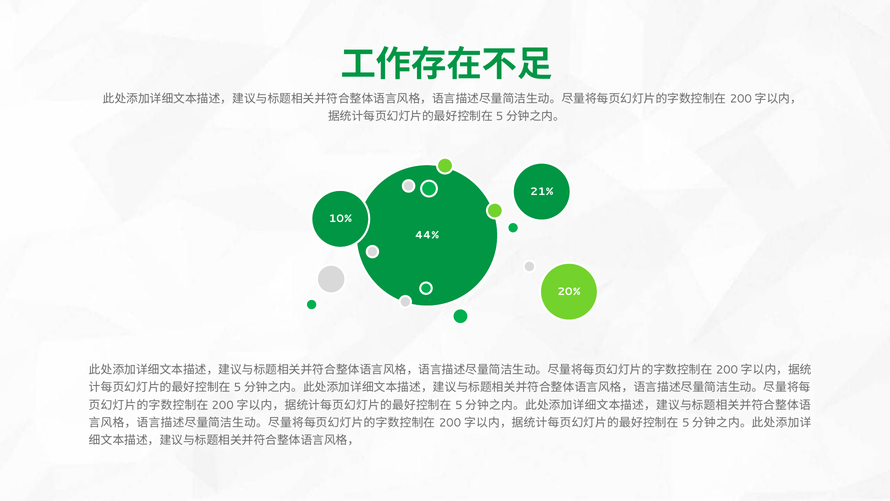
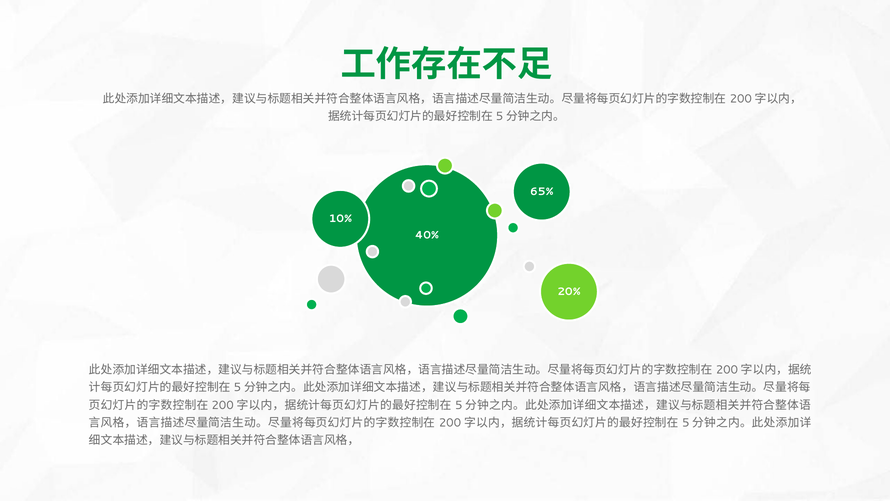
21%: 21% -> 65% (542, 191)
44%: 44% -> 40% (427, 235)
